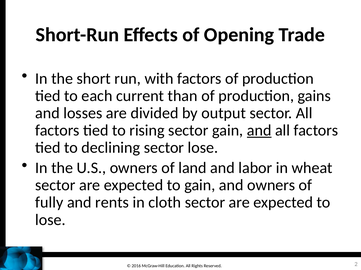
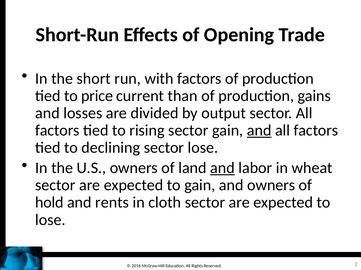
each: each -> price (97, 96)
and underline: none -> present (222, 168)
fully: fully -> hold (49, 203)
